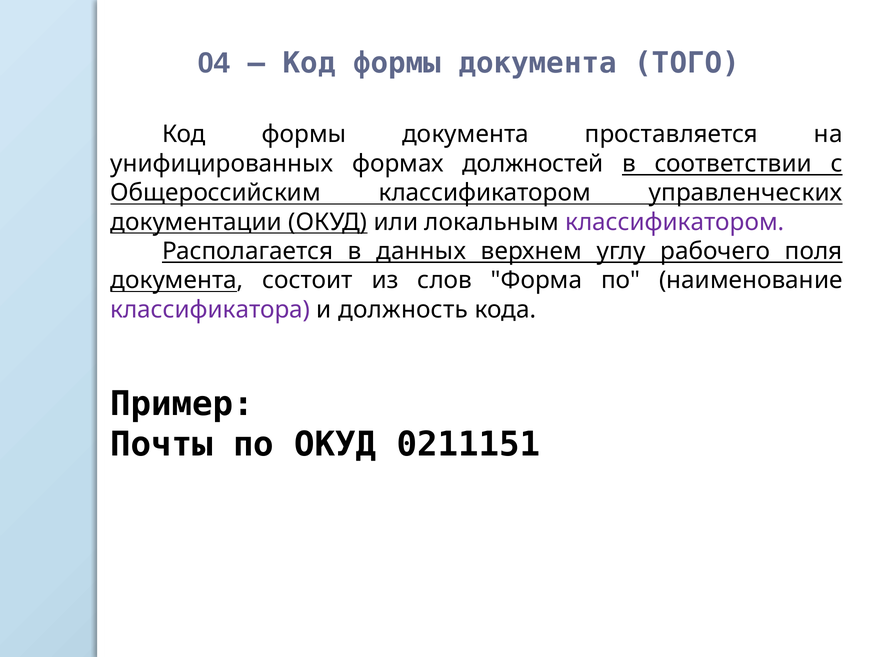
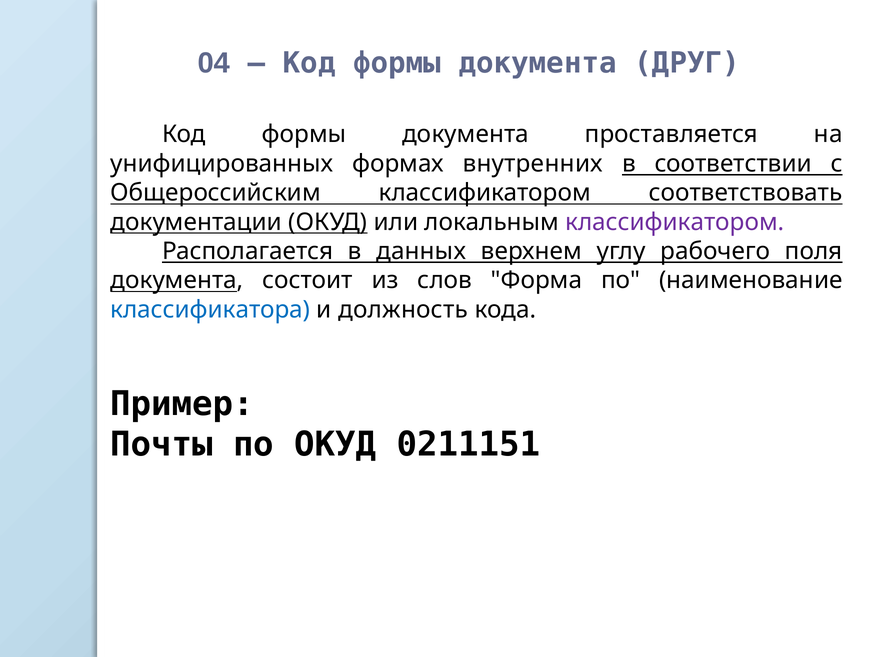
ТОГО: ТОГО -> ДРУГ (687, 63)
должностей: должностей -> внутренних (533, 164)
управленческих: управленческих -> соответствовать (746, 193)
классификатора colour: purple -> blue (210, 310)
